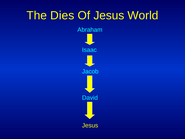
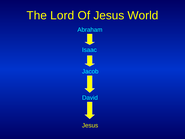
Dies: Dies -> Lord (62, 15)
